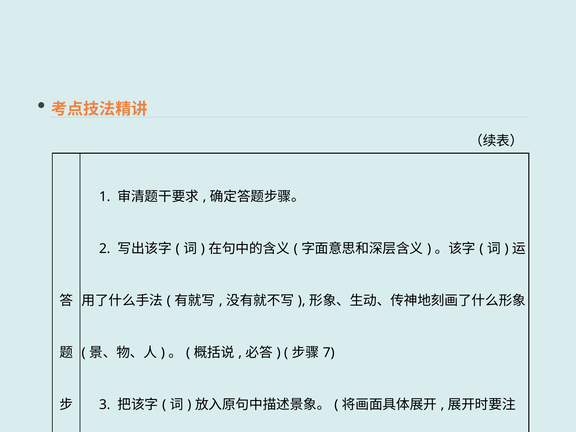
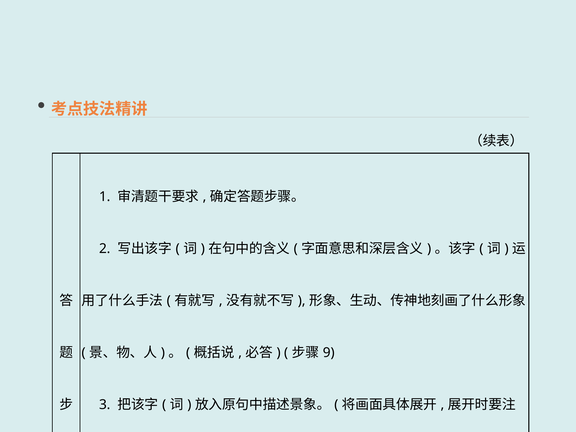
7: 7 -> 9 (329, 353)
